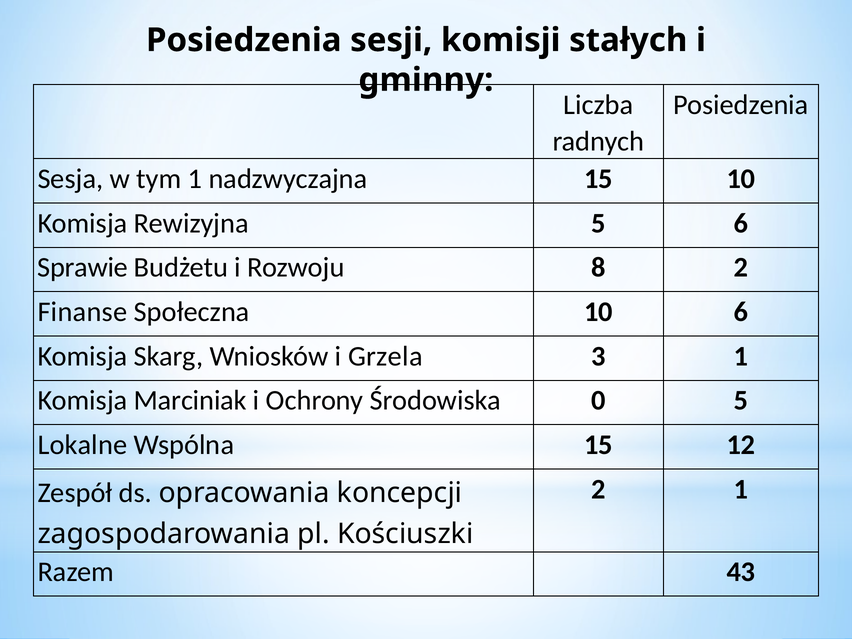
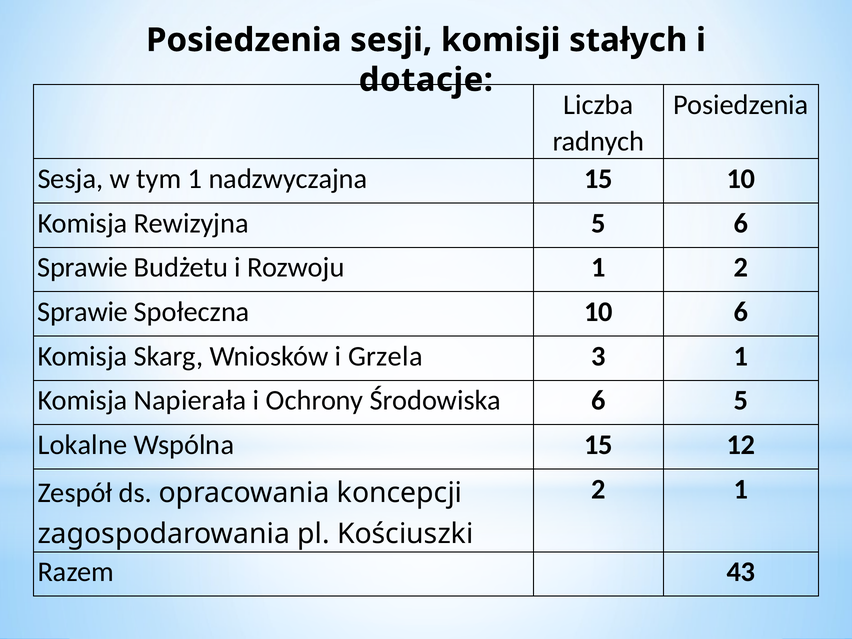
gminny: gminny -> dotacje (426, 80)
Rozwoju 8: 8 -> 1 (598, 267)
Finanse: Finanse -> Sprawie (83, 312)
Marciniak: Marciniak -> Napierała (190, 401)
Środowiska 0: 0 -> 6 (598, 401)
